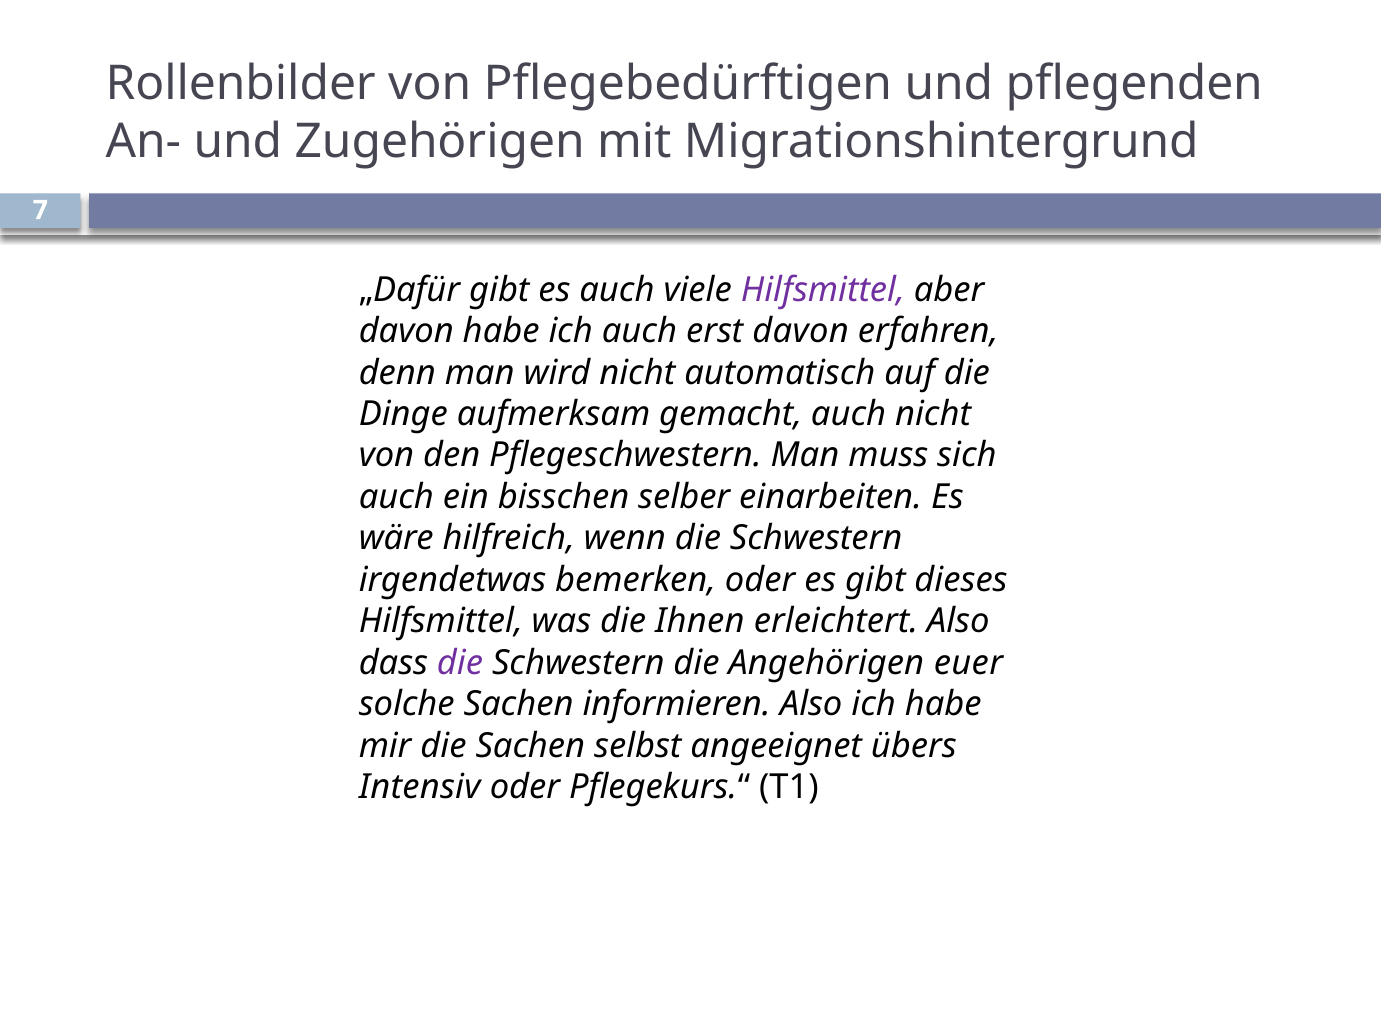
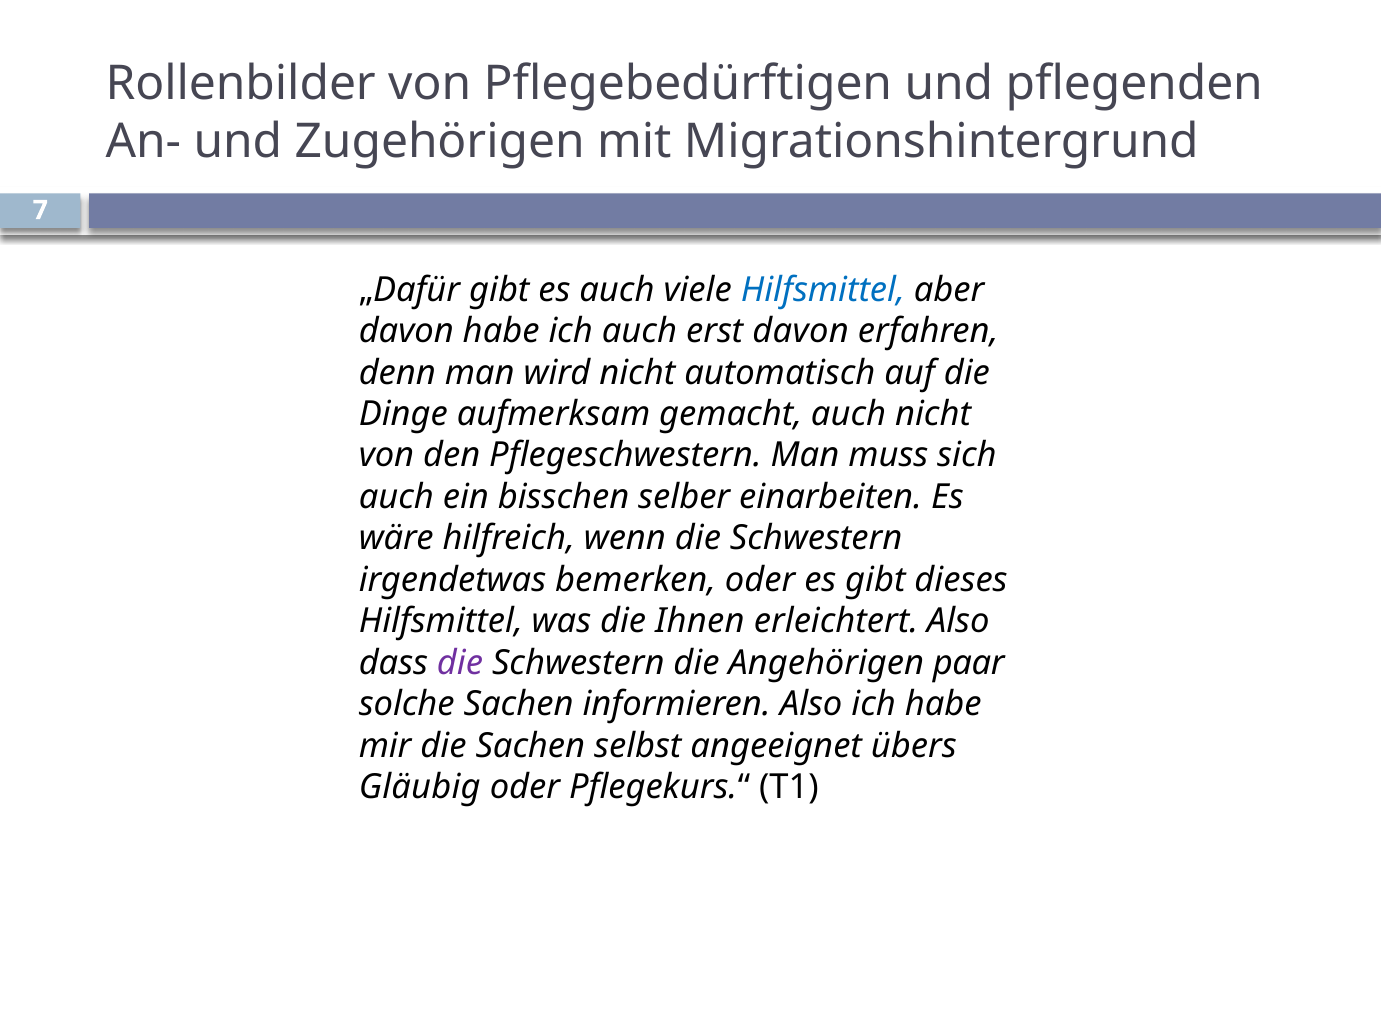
Hilfsmittel colour: purple -> blue (823, 290)
euer: euer -> paar (969, 663)
Intensiv: Intensiv -> Gläubig (420, 787)
